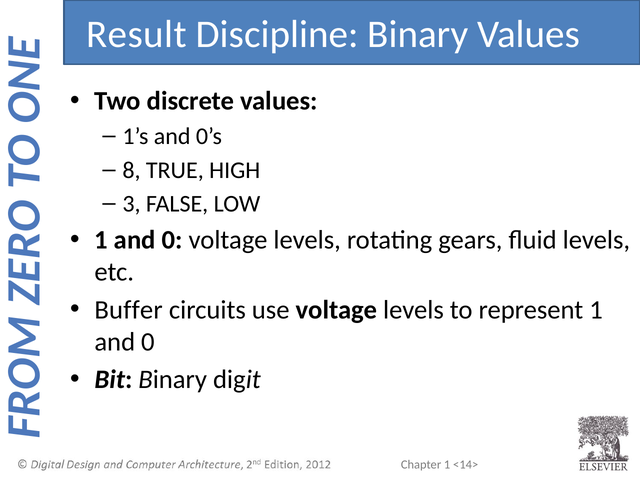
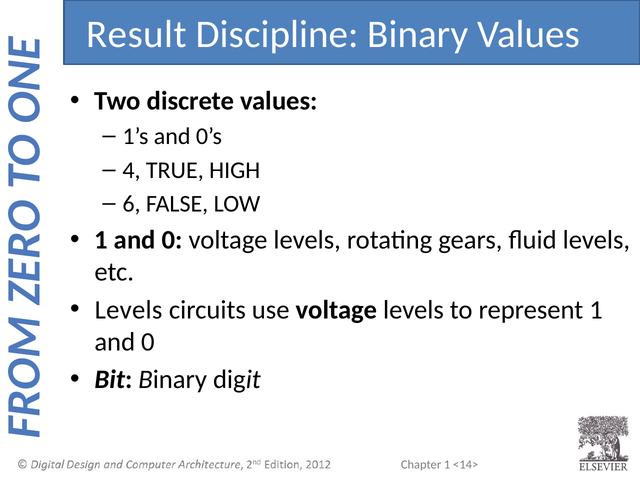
8: 8 -> 4 (131, 170)
3: 3 -> 6 (131, 204)
Buffer: Buffer -> Levels (129, 310)
